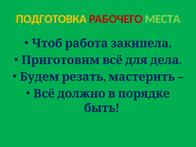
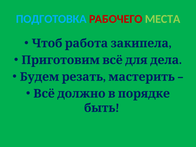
ПОДГОТОВКА colour: yellow -> light blue (51, 19)
